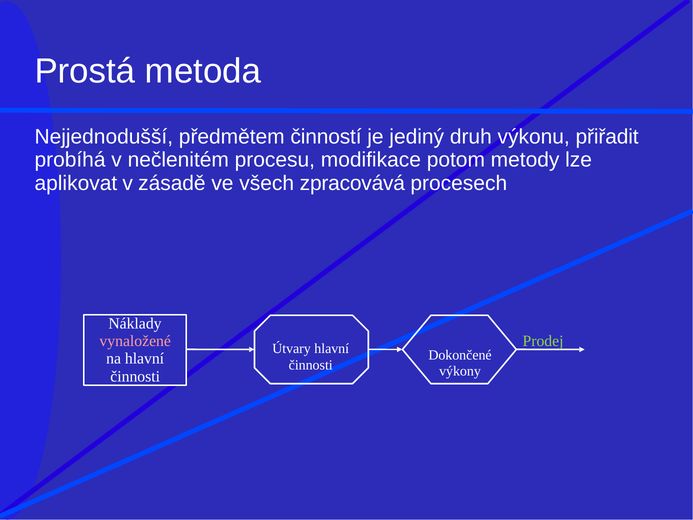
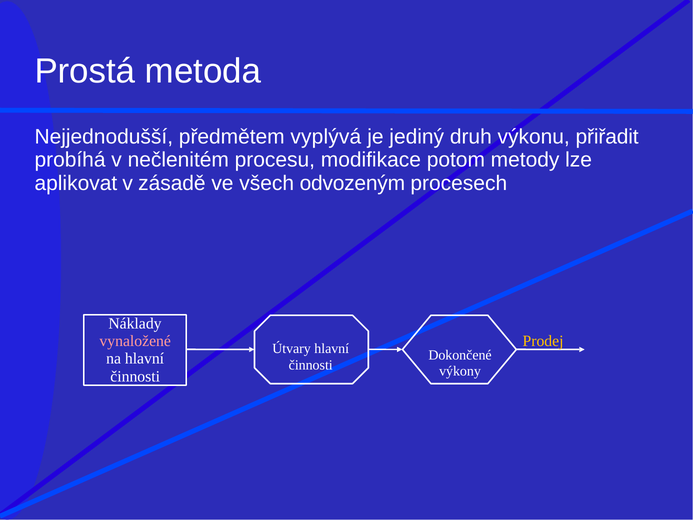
činností: činností -> vyplývá (326, 137)
zpracovává: zpracovává -> odvozeným (352, 183)
Prodej colour: light green -> yellow (543, 341)
